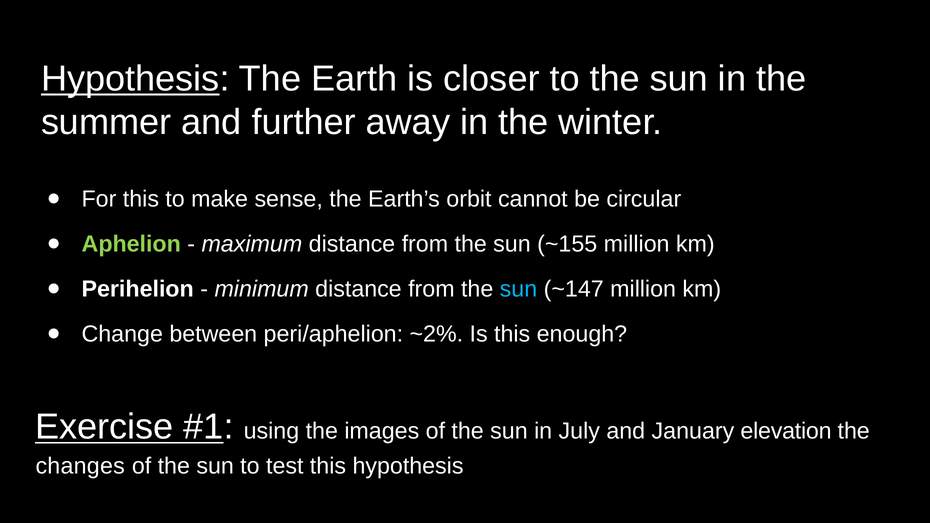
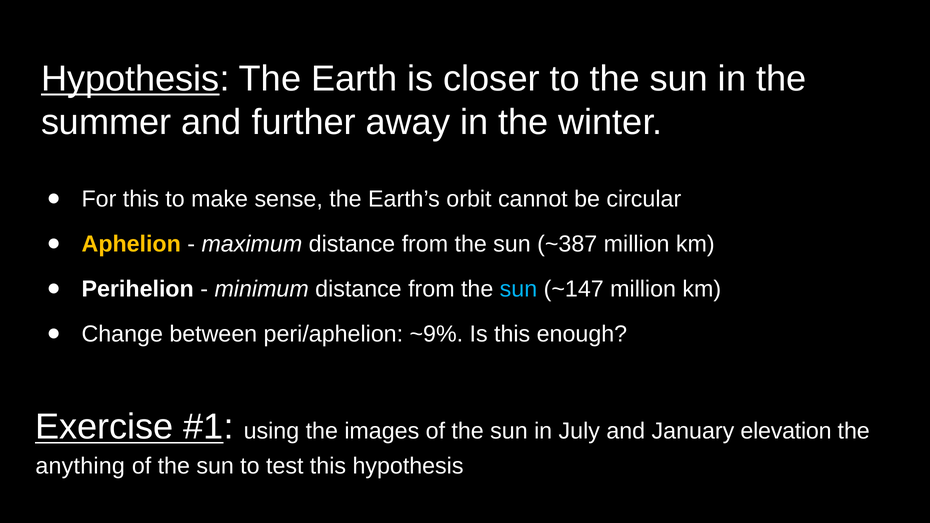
Aphelion colour: light green -> yellow (131, 244)
~155: ~155 -> ~387 (567, 244)
~2%: ~2% -> ~9% (436, 334)
changes: changes -> anything (80, 466)
